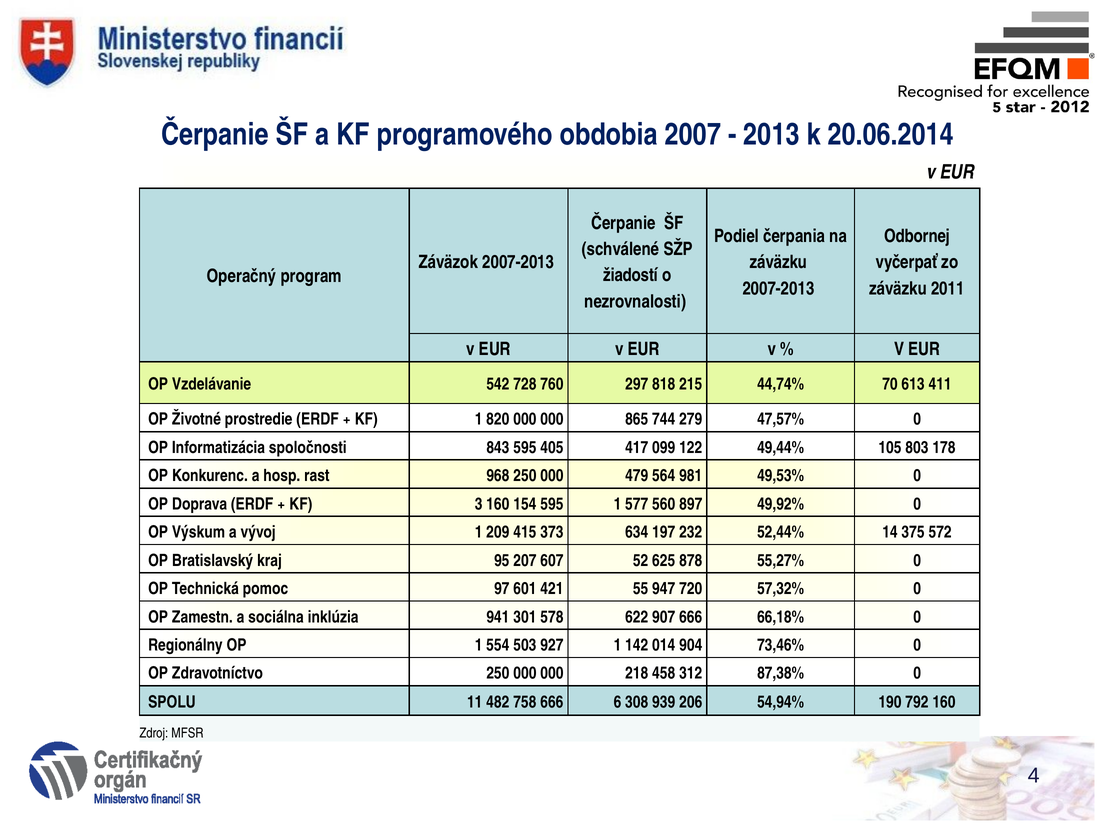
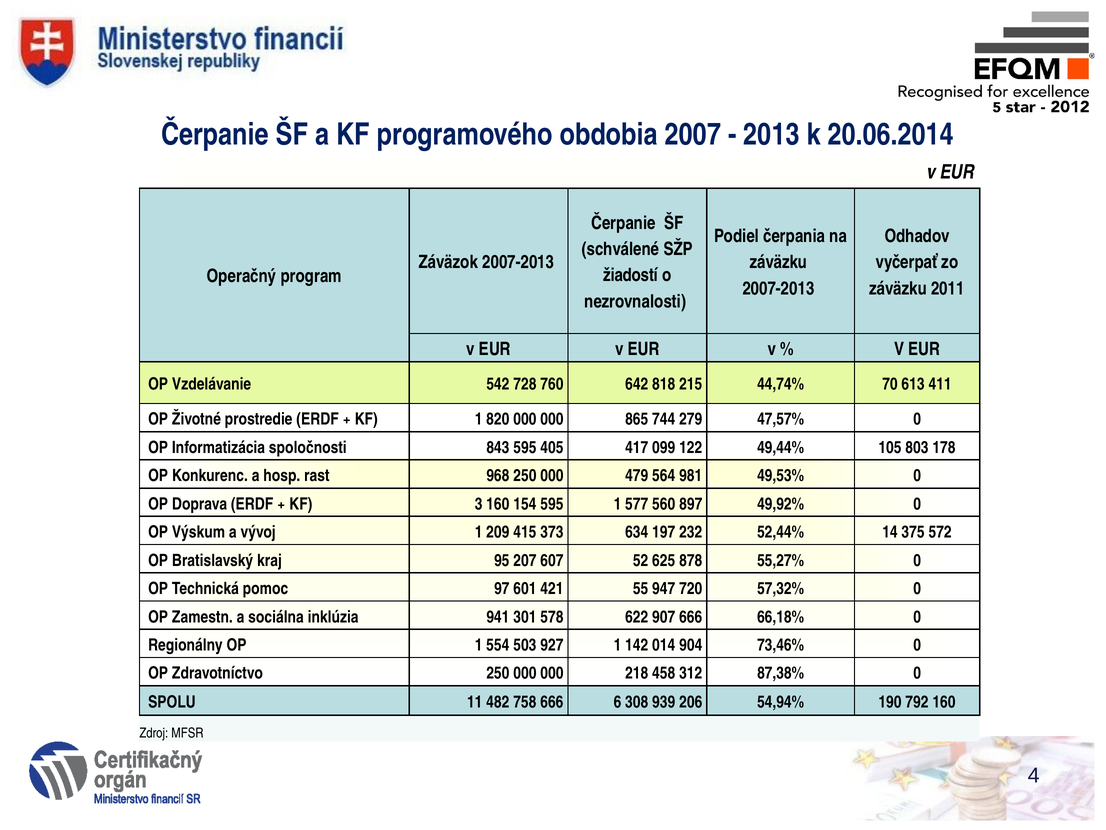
Odbornej: Odbornej -> Odhadov (917, 236)
297: 297 -> 642 (637, 384)
